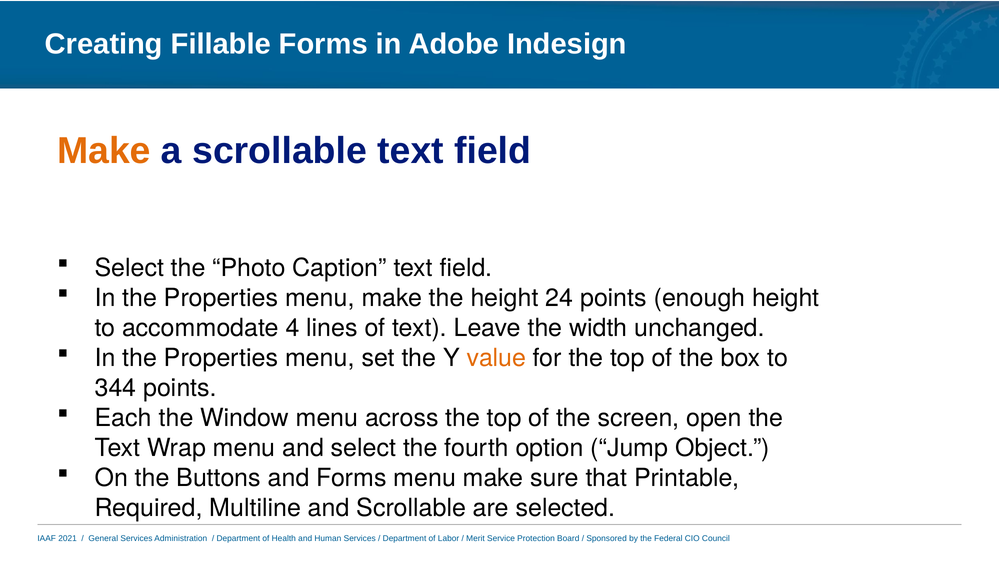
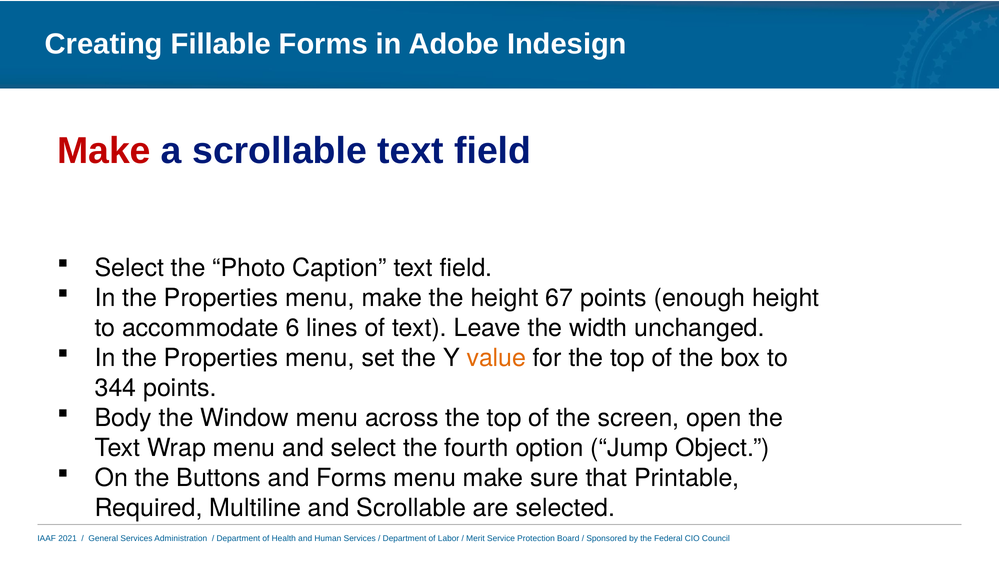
Make colour: orange -> red (104, 151)
24: 24 -> 67 (559, 298)
4: 4 -> 6 (293, 328)
Each: Each -> Body (123, 418)
